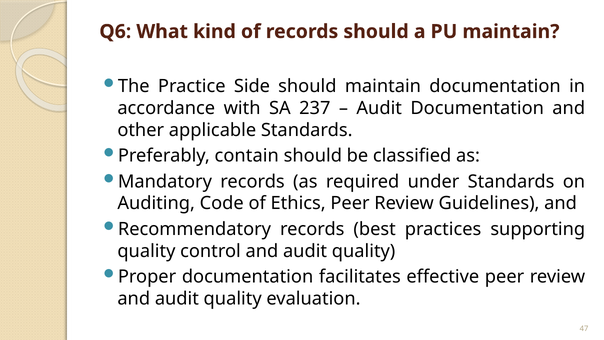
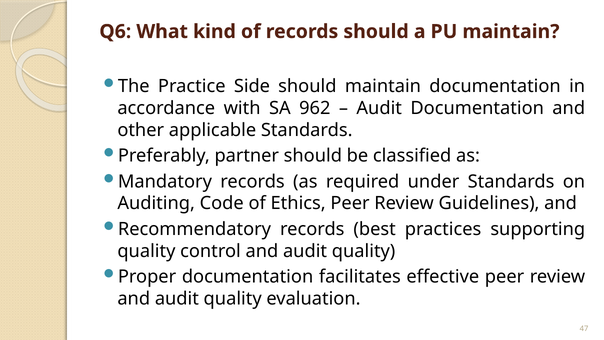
237: 237 -> 962 (315, 108)
contain: contain -> partner (247, 156)
